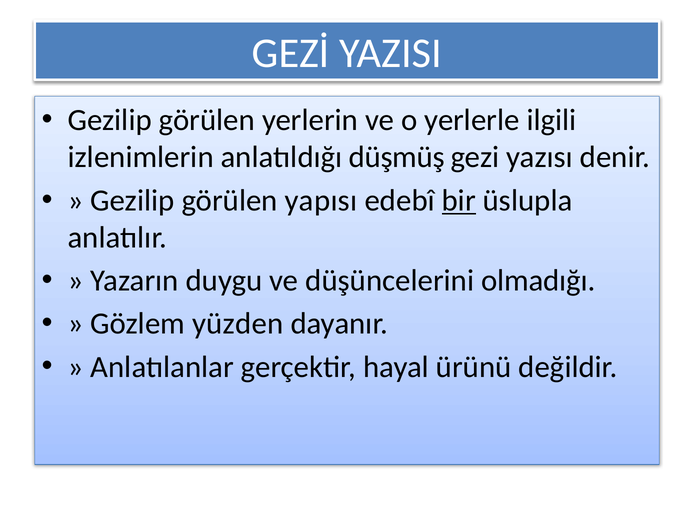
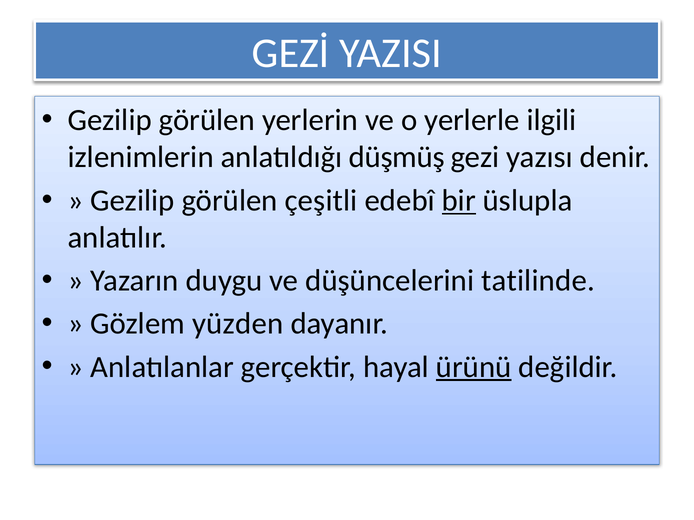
yapısı: yapısı -> çeşitli (321, 201)
olmadığı: olmadığı -> tatilinde (538, 281)
ürünü underline: none -> present (474, 367)
